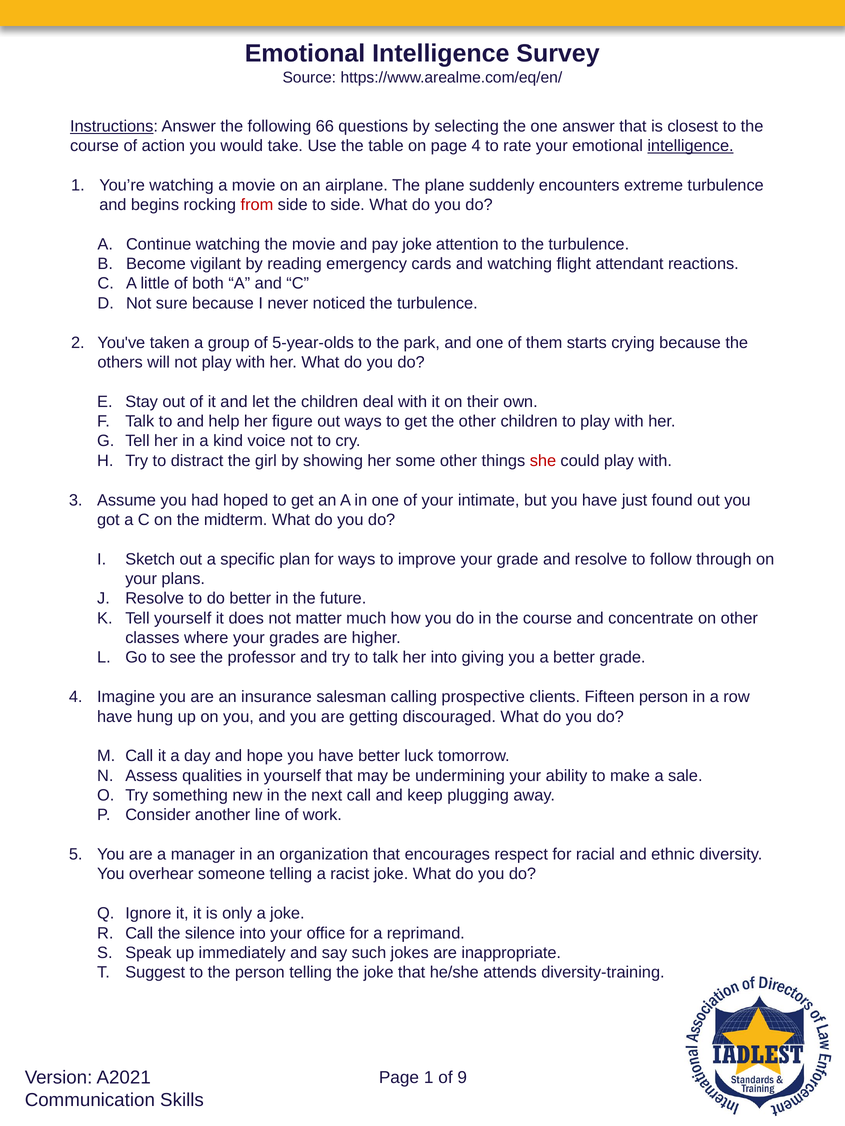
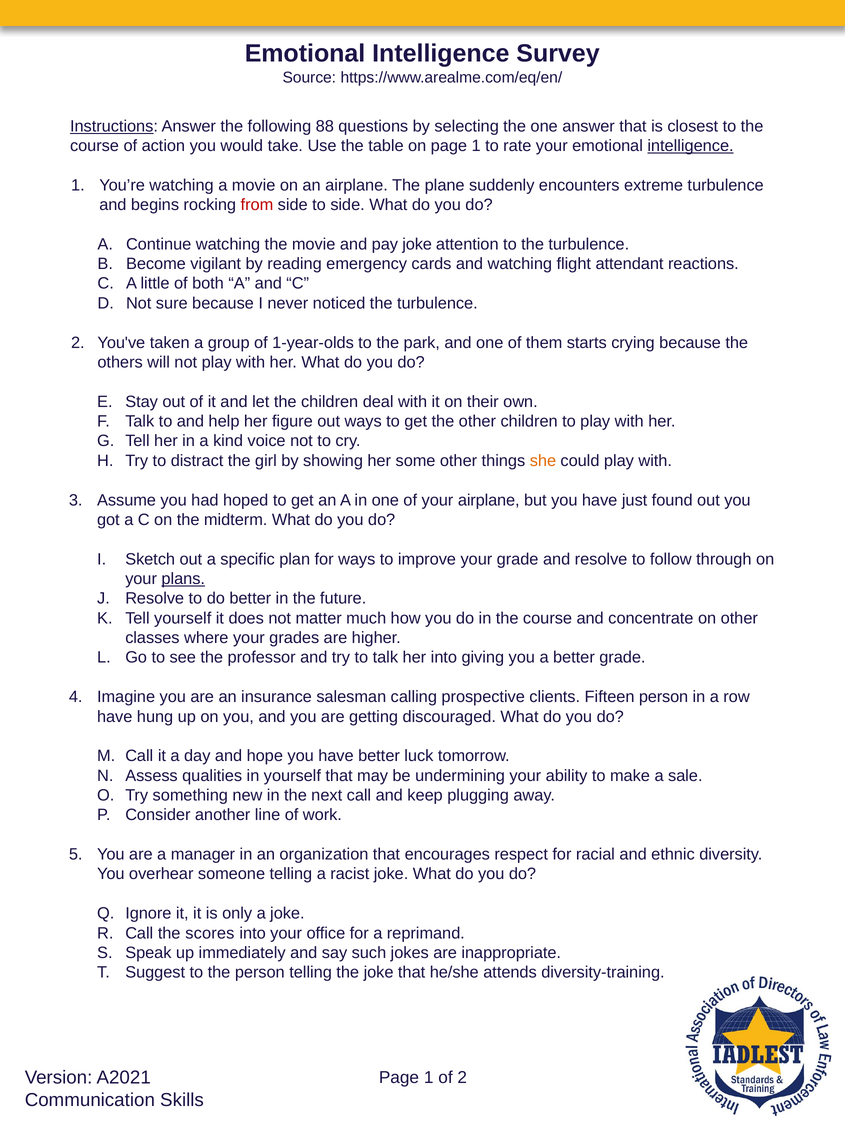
66: 66 -> 88 (325, 126)
on page 4: 4 -> 1 (476, 146)
5-year-olds: 5-year-olds -> 1-year-olds (313, 343)
she colour: red -> orange (543, 461)
your intimate: intimate -> airplane (489, 500)
plans underline: none -> present (183, 579)
silence: silence -> scores (210, 934)
of 9: 9 -> 2 (462, 1078)
